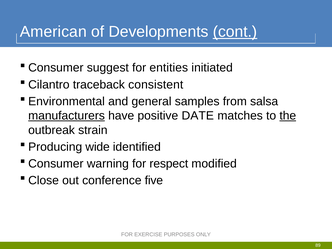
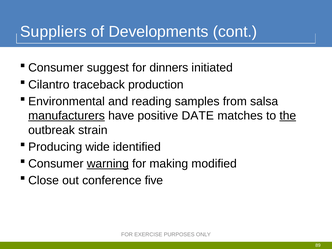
American: American -> Suppliers (53, 32)
cont underline: present -> none (235, 32)
entities: entities -> dinners (169, 68)
consistent: consistent -> production (156, 85)
general: general -> reading (152, 101)
warning underline: none -> present (108, 164)
respect: respect -> making (169, 164)
